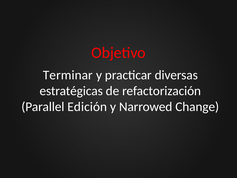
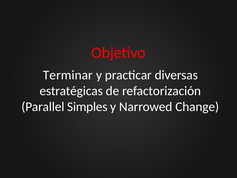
Edición: Edición -> Simples (87, 107)
